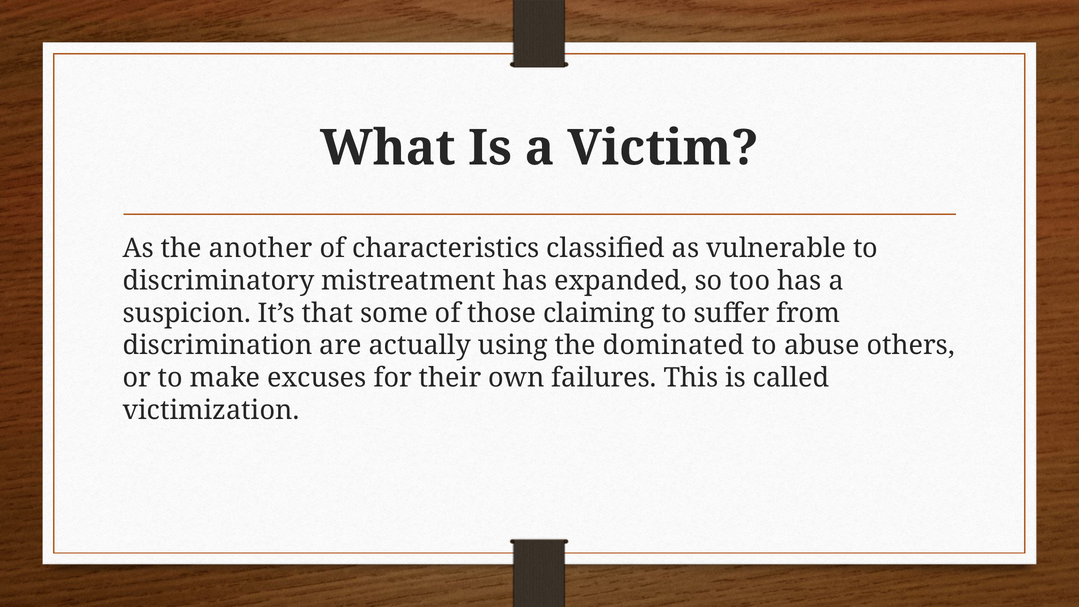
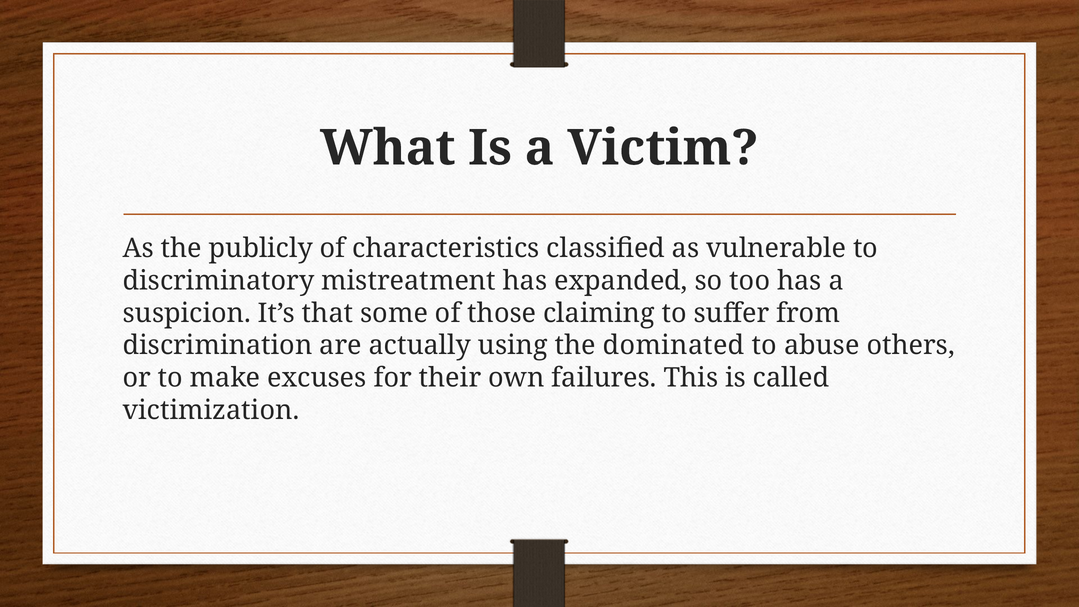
another: another -> publicly (261, 248)
